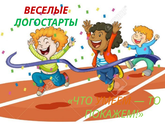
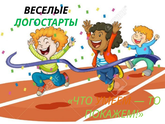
ВЕСЕЛЫЕ colour: red -> black (46, 10)
